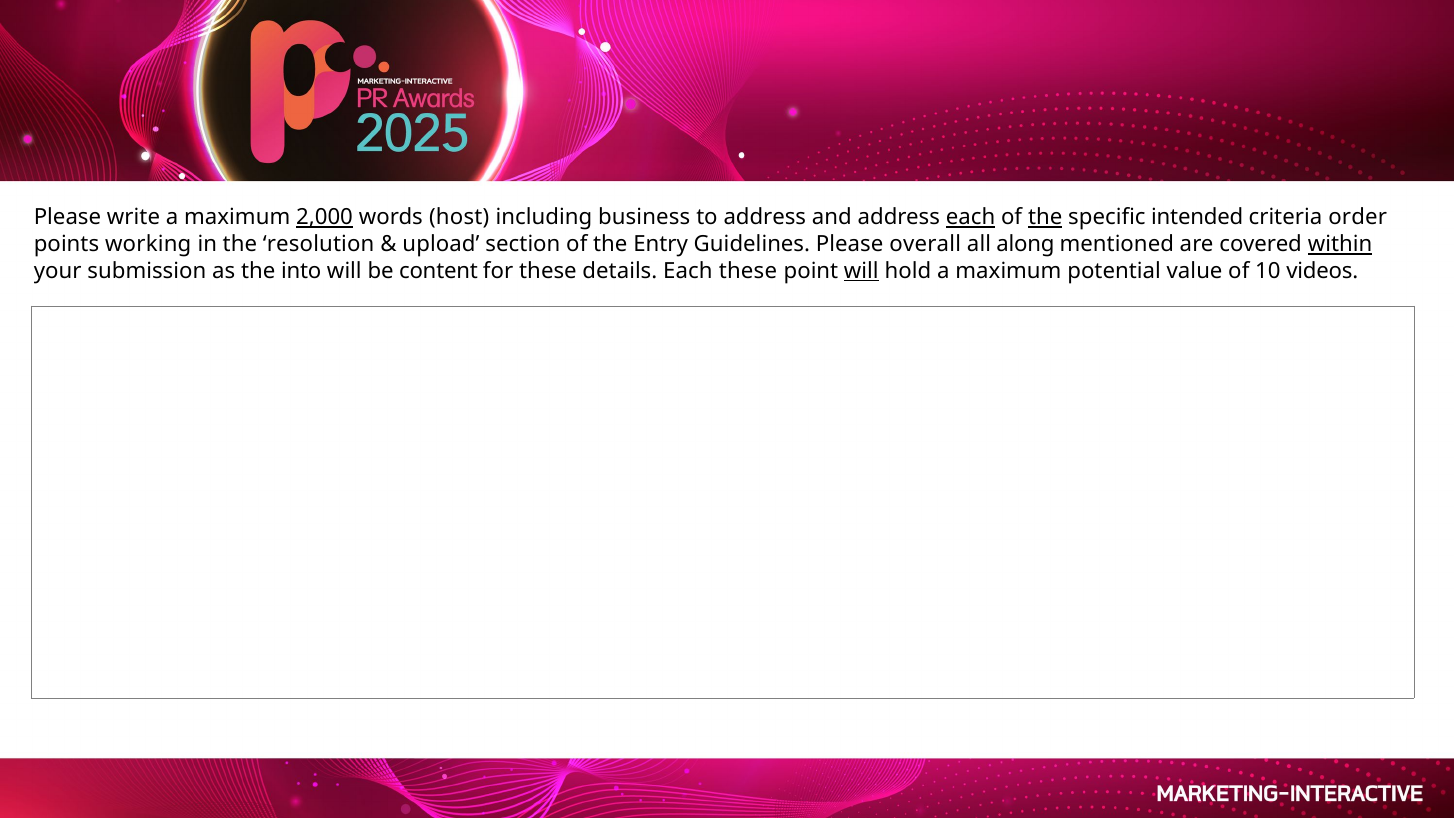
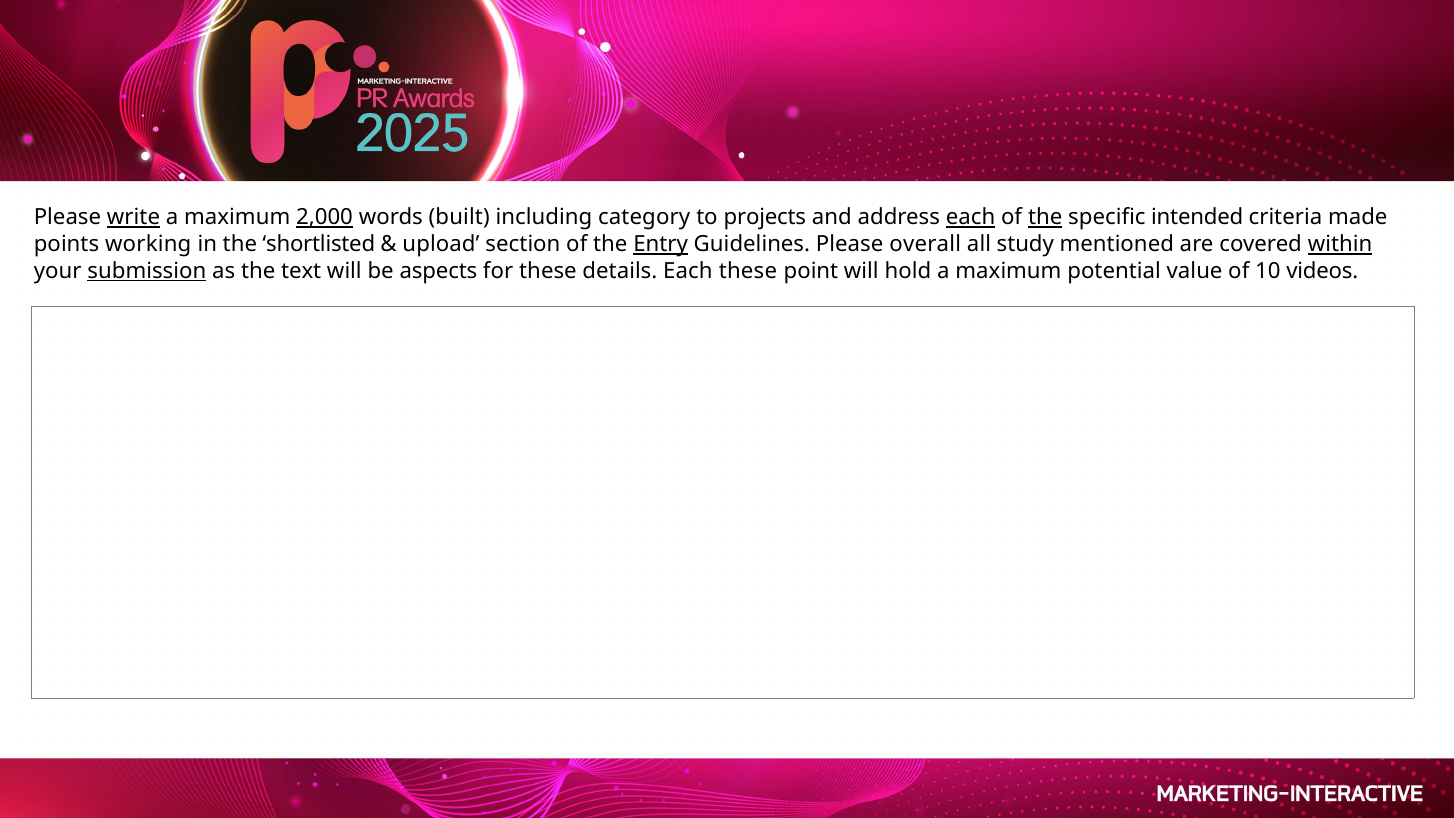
write underline: none -> present (134, 218)
host: host -> built (459, 218)
business: business -> category (644, 218)
to address: address -> projects (765, 218)
order: order -> made (1358, 218)
resolution: resolution -> shortlisted (319, 244)
Entry underline: none -> present (661, 244)
along: along -> study (1025, 244)
submission underline: none -> present (147, 271)
into: into -> text (301, 271)
content: content -> aspects (438, 271)
will underline: present -> none (861, 271)
